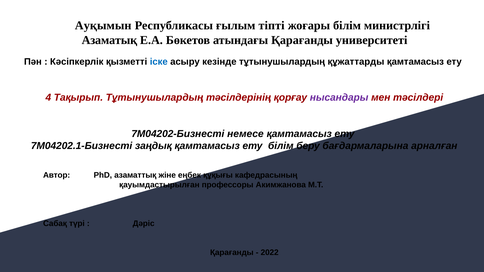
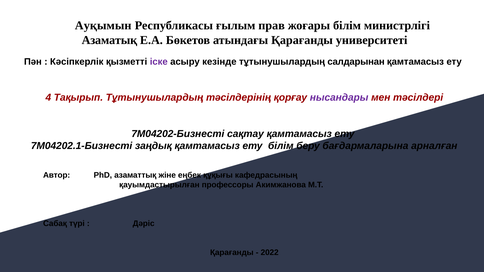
тіпті: тіпті -> прав (272, 26)
іске colour: blue -> purple (159, 62)
құжаттарды: құжаттарды -> салдарынан (356, 62)
немесе: немесе -> сақтау (245, 134)
